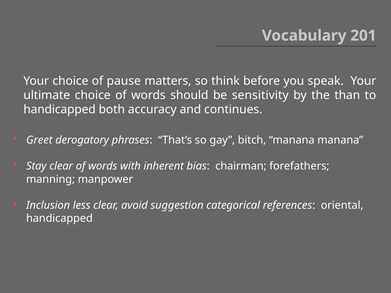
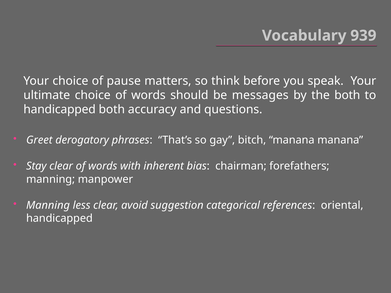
201: 201 -> 939 (363, 36)
sensitivity: sensitivity -> messages (260, 95)
the than: than -> both (347, 95)
continues: continues -> questions (233, 110)
Inclusion: Inclusion -> Manning (48, 205)
